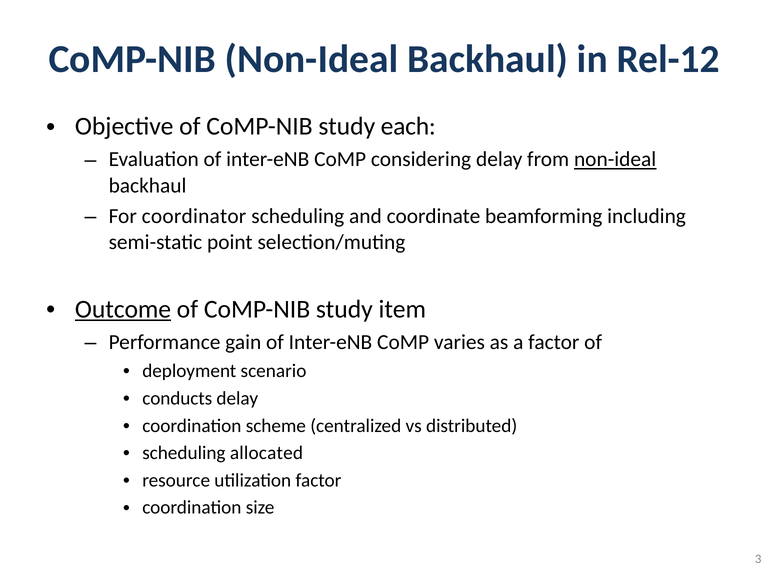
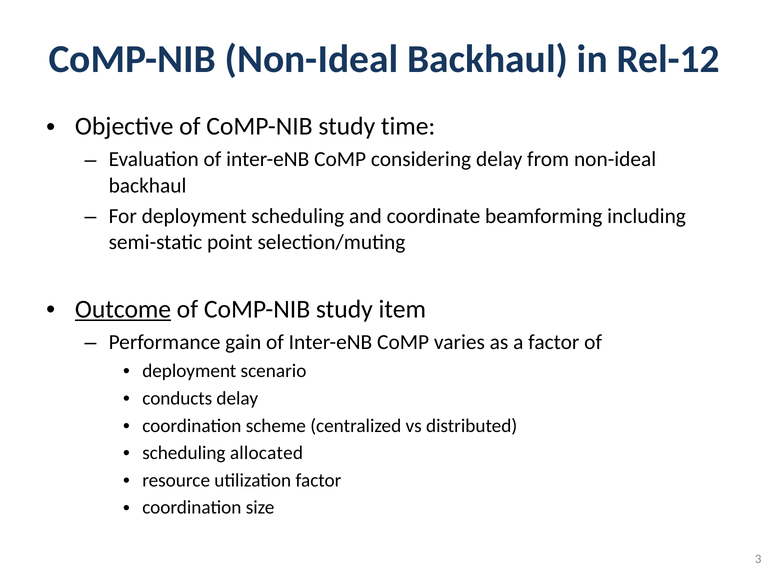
each: each -> time (408, 126)
non-ideal underline: present -> none (615, 159)
For coordinator: coordinator -> deployment (194, 216)
